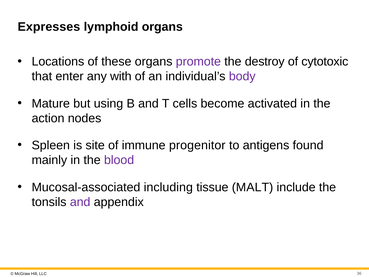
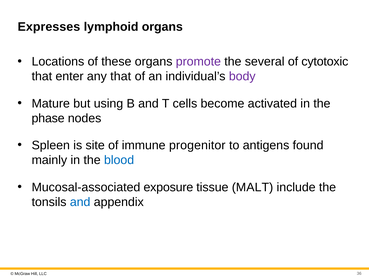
destroy: destroy -> several (265, 62)
any with: with -> that (121, 76)
action: action -> phase (48, 118)
blood colour: purple -> blue (119, 160)
including: including -> exposure (168, 187)
and colour: purple -> blue (80, 202)
